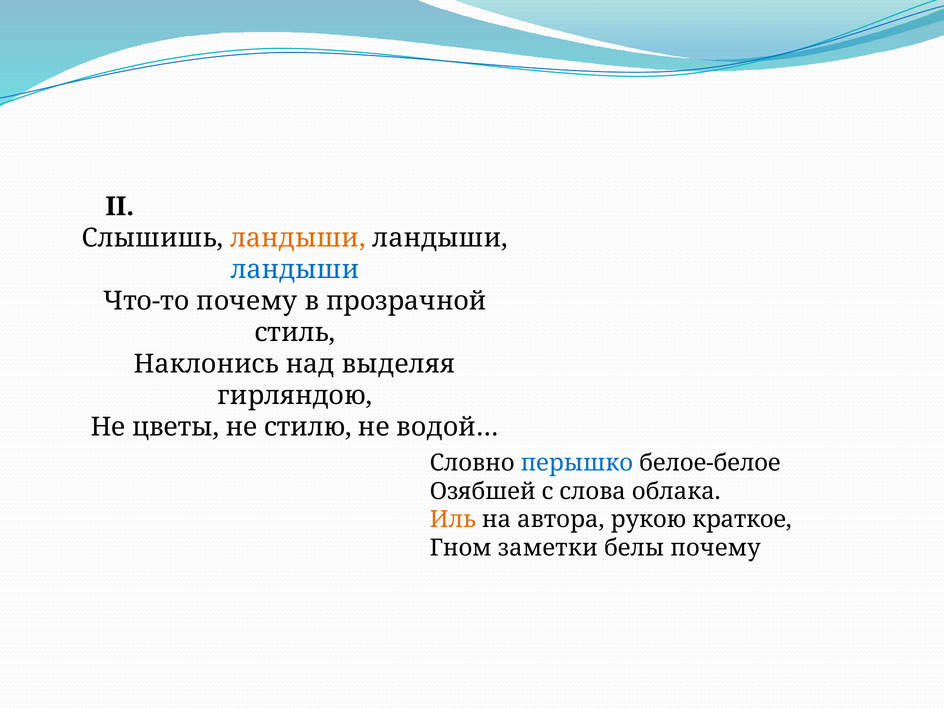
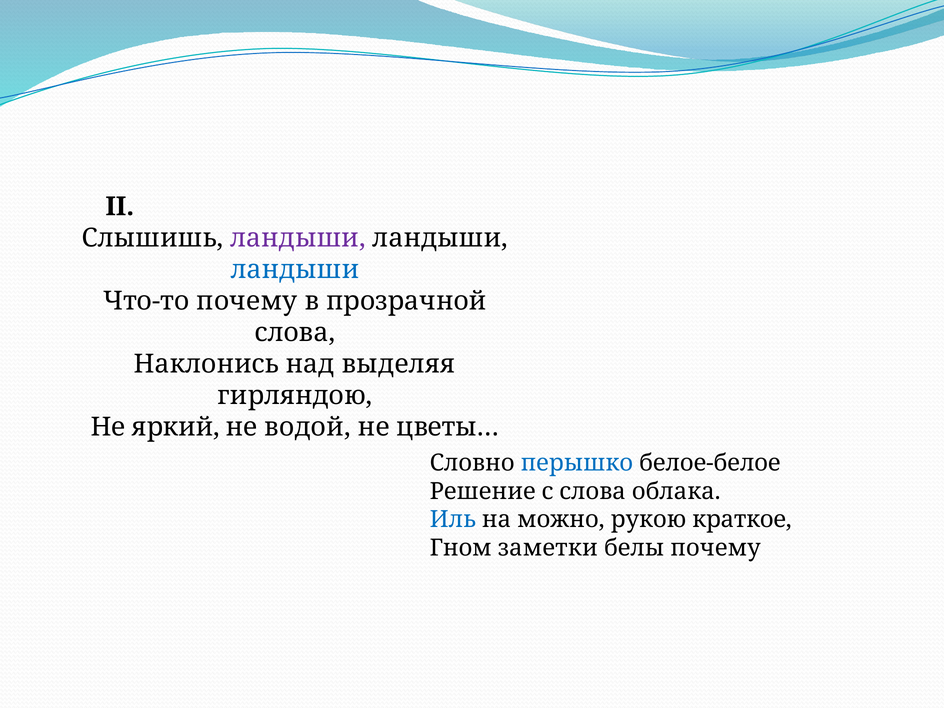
ландыши colour: orange -> purple (298, 238)
стиль: стиль -> слова (295, 332)
цветы: цветы -> яркий (176, 427)
стилю: стилю -> водой (308, 427)
водой…: водой… -> цветы… (448, 427)
Озябшей: Озябшей -> Решение (483, 491)
Иль colour: orange -> blue (453, 520)
автора: автора -> можно (561, 520)
